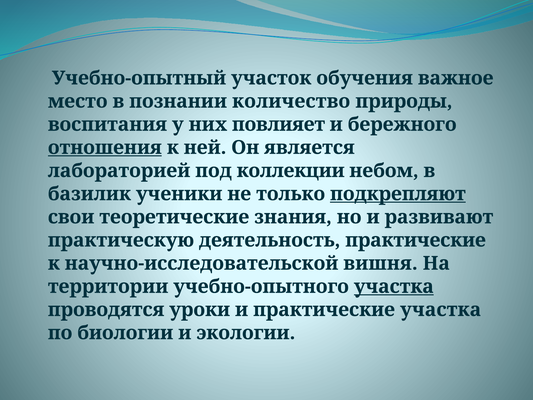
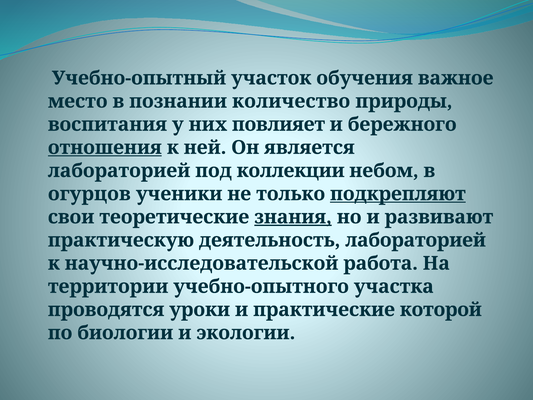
базилик: базилик -> огурцов (89, 194)
знания underline: none -> present (293, 217)
деятельность практические: практические -> лабораторией (416, 240)
вишня: вишня -> работа (381, 263)
участка underline: present -> none (394, 286)
практические участка: участка -> которой (441, 309)
